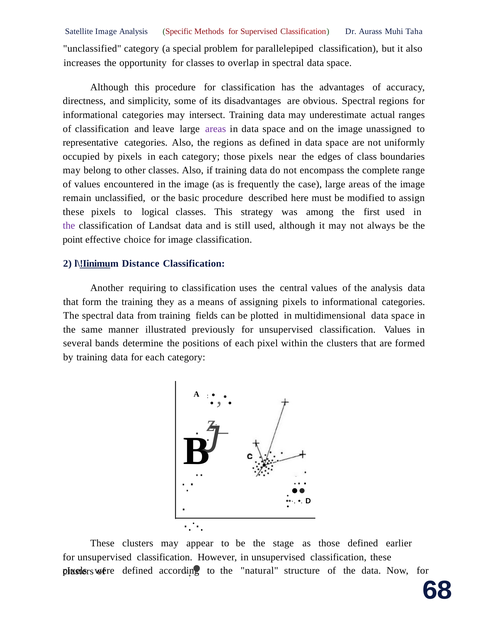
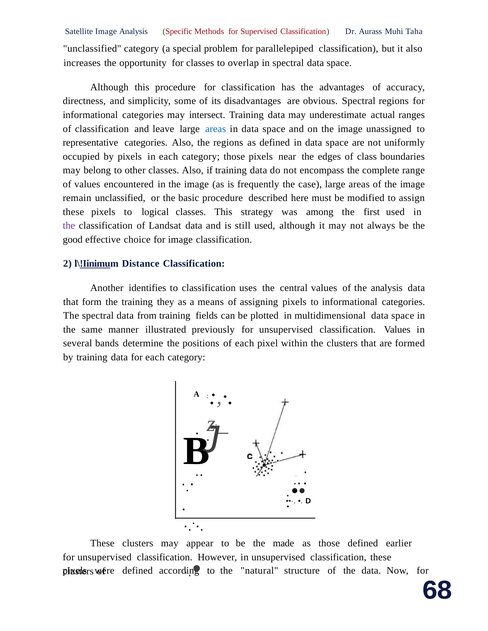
areas colour: purple -> blue (216, 129)
point: point -> good (73, 240)
requiring: requiring -> identifies (147, 288)
stage: stage -> made (283, 544)
